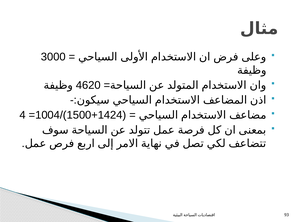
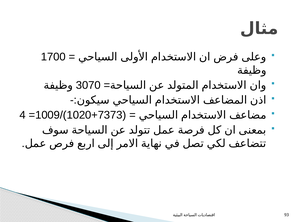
3000: 3000 -> 1700 (53, 57)
4620: 4620 -> 3070 (88, 85)
1004: 1004 -> 1009 (48, 115)
1500: 1500 -> 1020 (79, 115)
1424: 1424 -> 7373 (110, 115)
